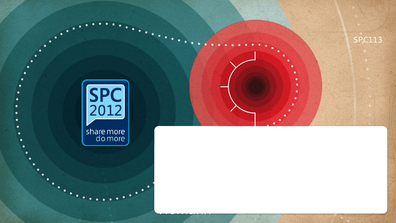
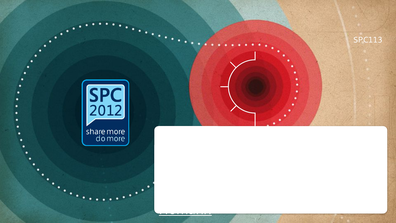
Homann underline: none -> present (185, 210)
